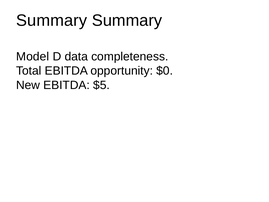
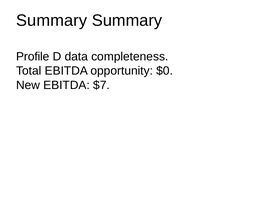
Model: Model -> Profile (33, 56)
$5: $5 -> $7 (101, 85)
